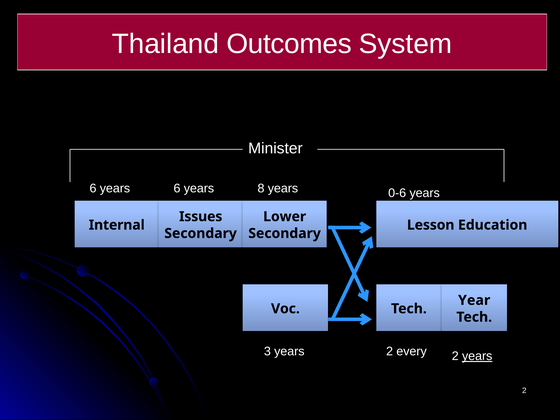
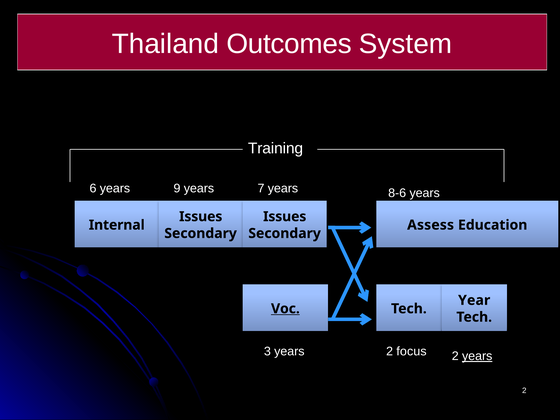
Minister: Minister -> Training (276, 149)
years 6: 6 -> 9 (177, 188)
8: 8 -> 7 (261, 188)
0-6: 0-6 -> 8-6 (397, 193)
Lower: Lower -> Issues (285, 217)
Lesson: Lesson -> Assess (431, 225)
Voc underline: none -> present (285, 309)
every: every -> focus (411, 351)
